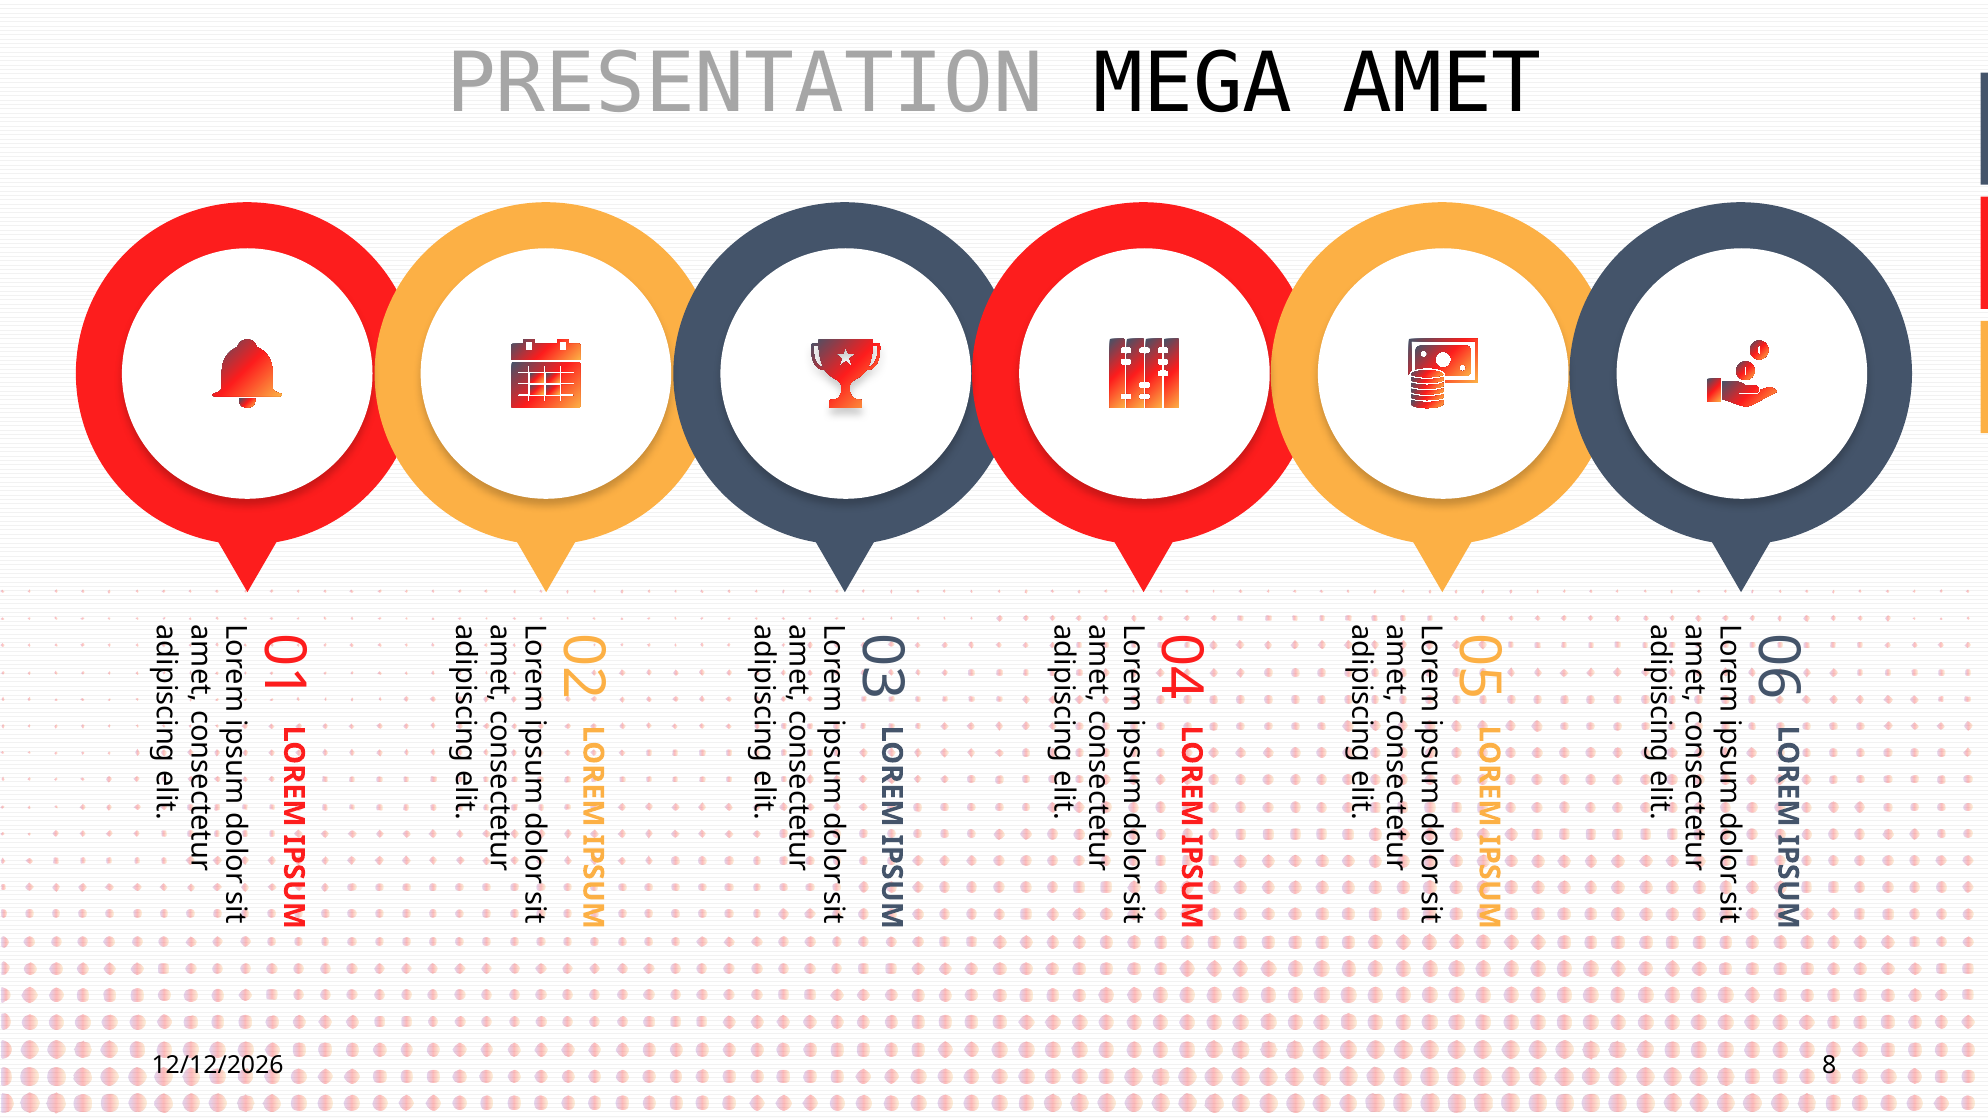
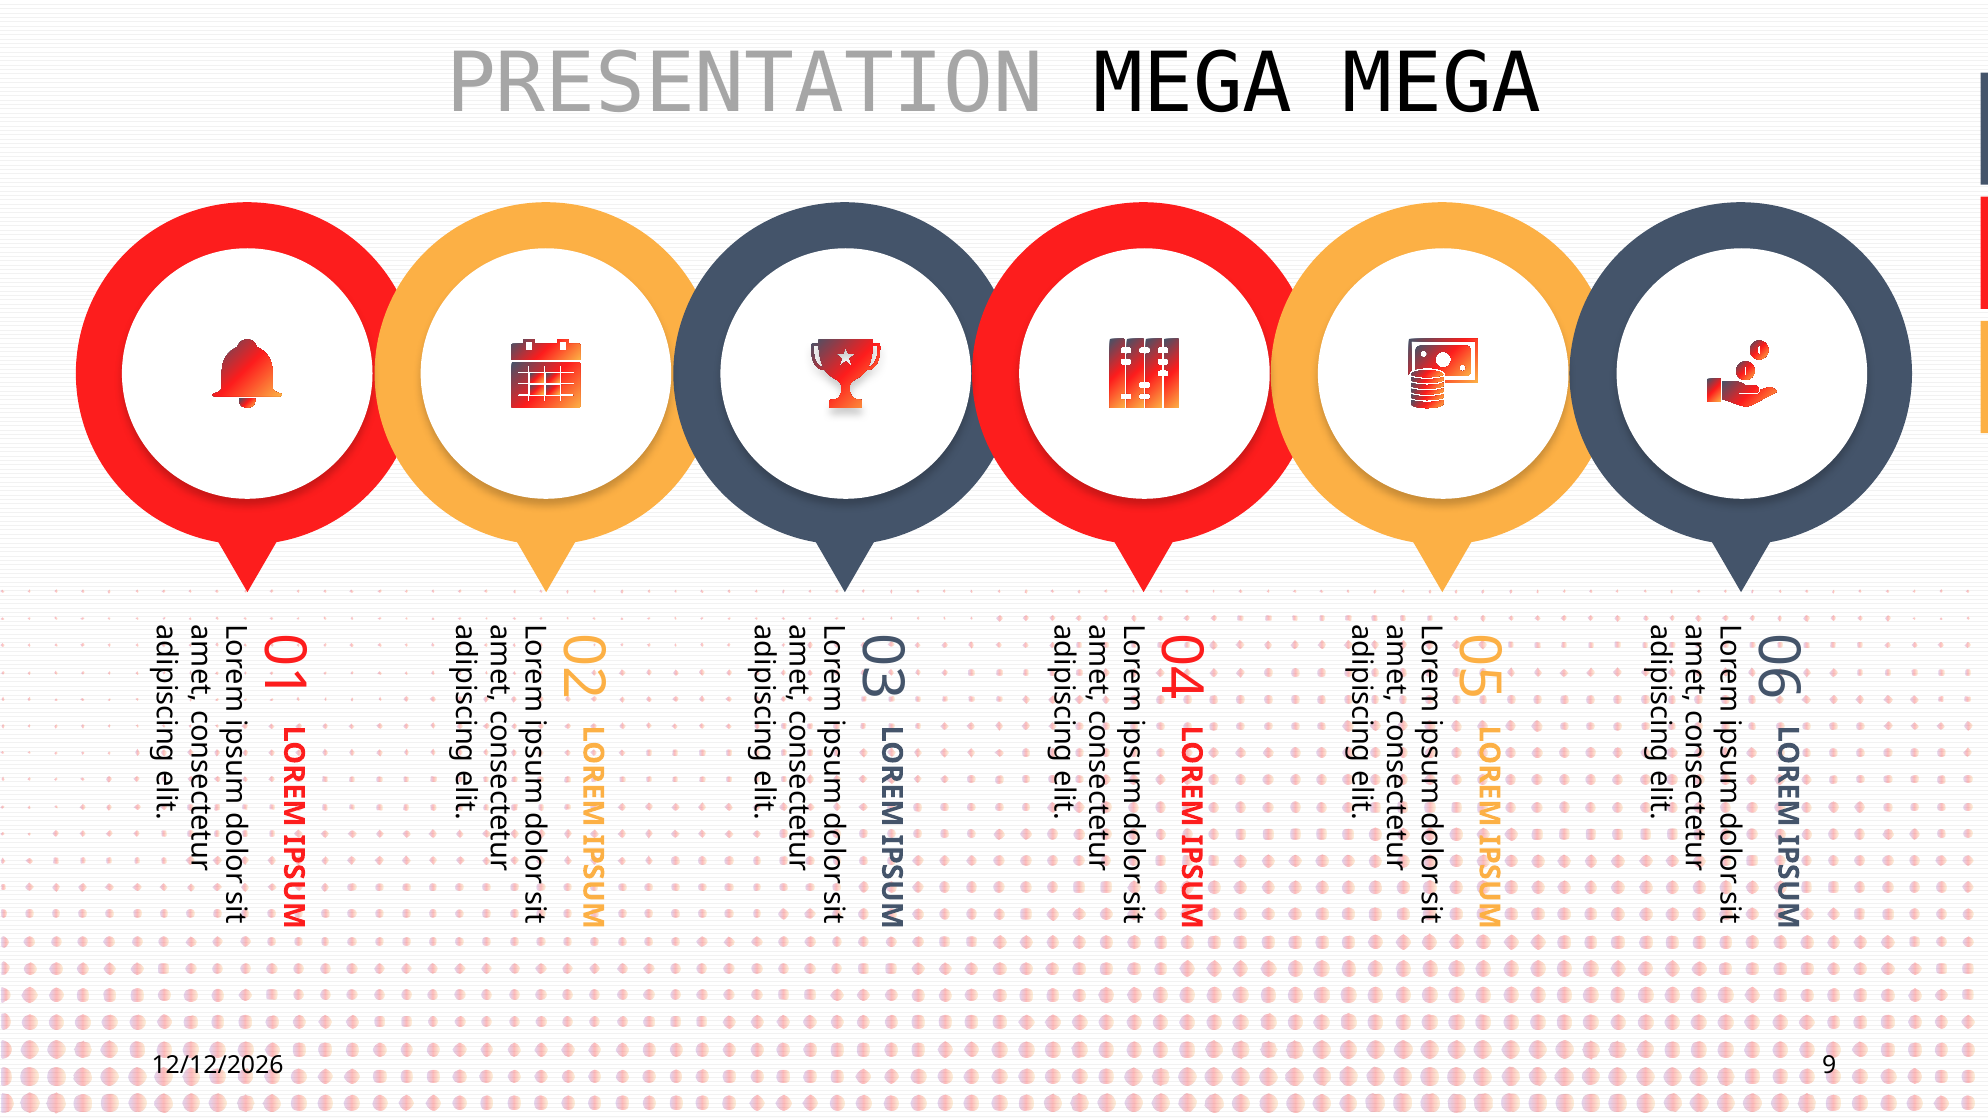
MEGA AMET: AMET -> MEGA (1442, 84)
8: 8 -> 9 (1829, 1066)
